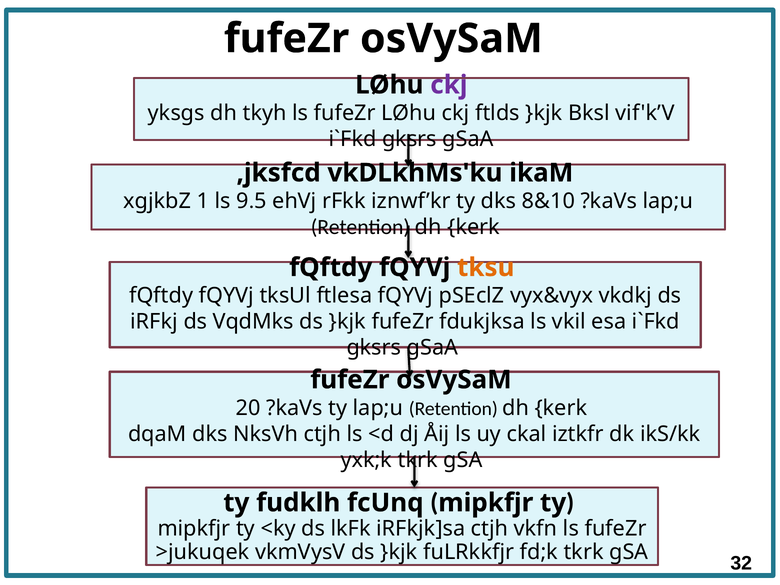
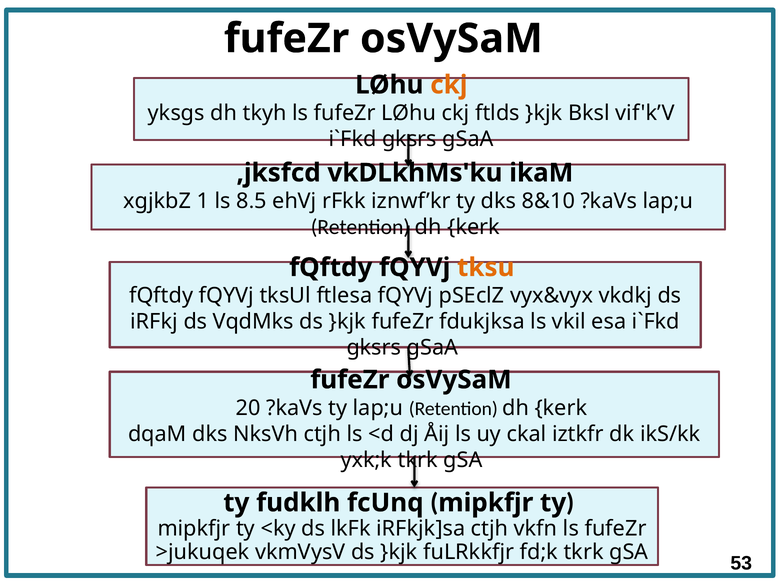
ckj colour: purple -> orange (449, 85)
9: 9 -> 8 (243, 201)
32: 32 -> 53 (741, 564)
